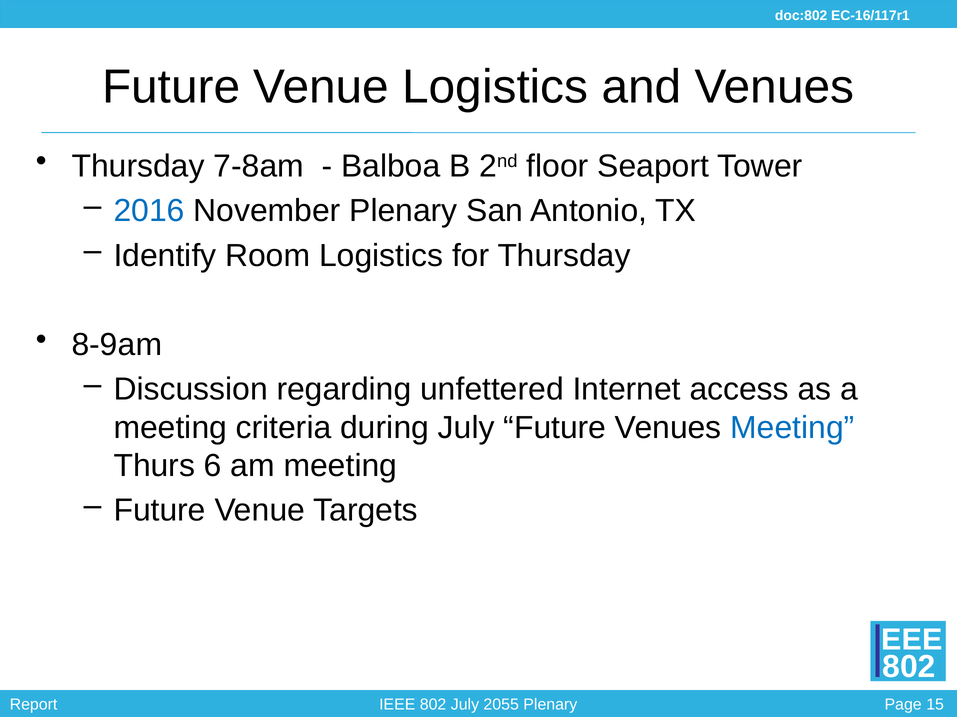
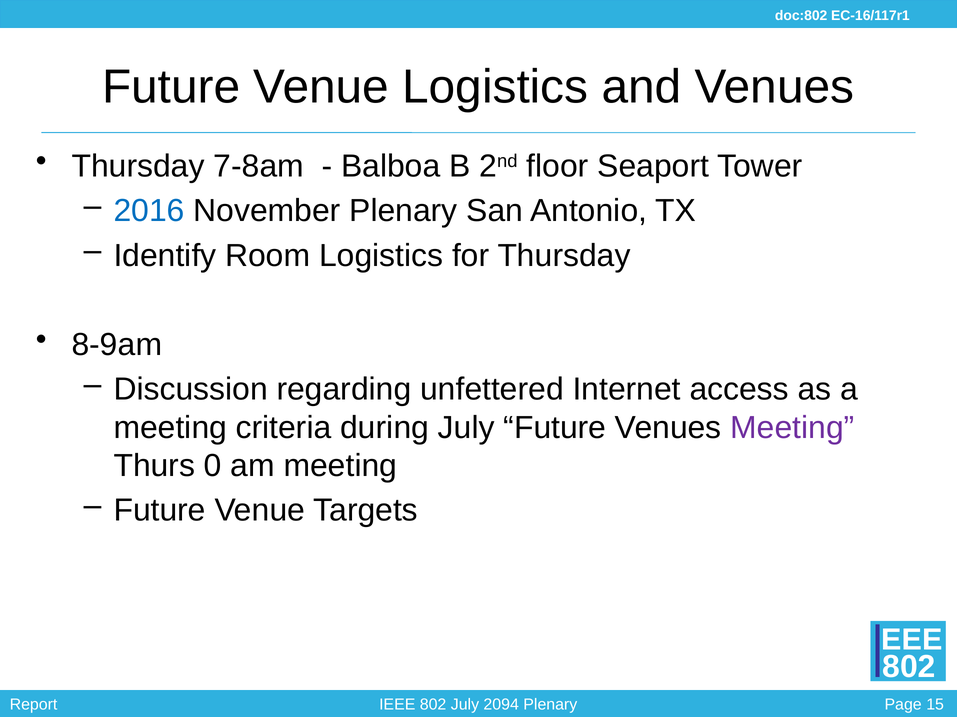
Meeting colour: blue -> purple (792, 428)
6: 6 -> 0 (213, 466)
2055: 2055 -> 2094 (501, 705)
